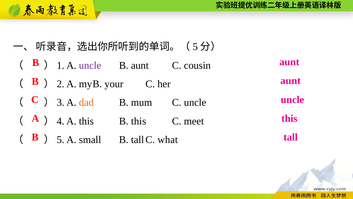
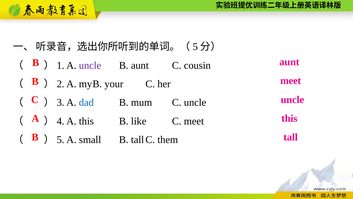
aunt: aunt -> meet (291, 81)
dad colour: orange -> blue (86, 102)
B this: this -> like (139, 121)
what: what -> them (168, 139)
